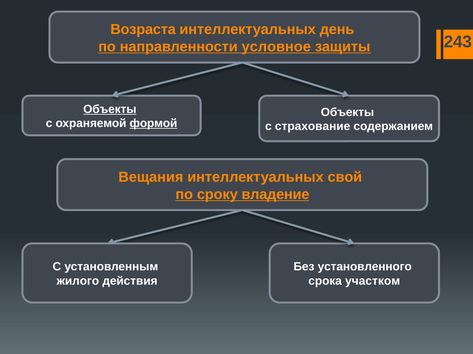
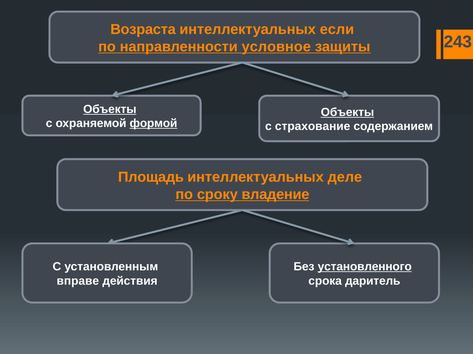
день: день -> если (337, 29)
Объекты underline: none -> present (347, 112)
Вещания: Вещания -> Площадь (151, 177)
свой: свой -> деле (345, 177)
установленного underline: none -> present (365, 267)
жилого: жилого -> вправе (78, 281)
участком: участком -> даритель (373, 281)
